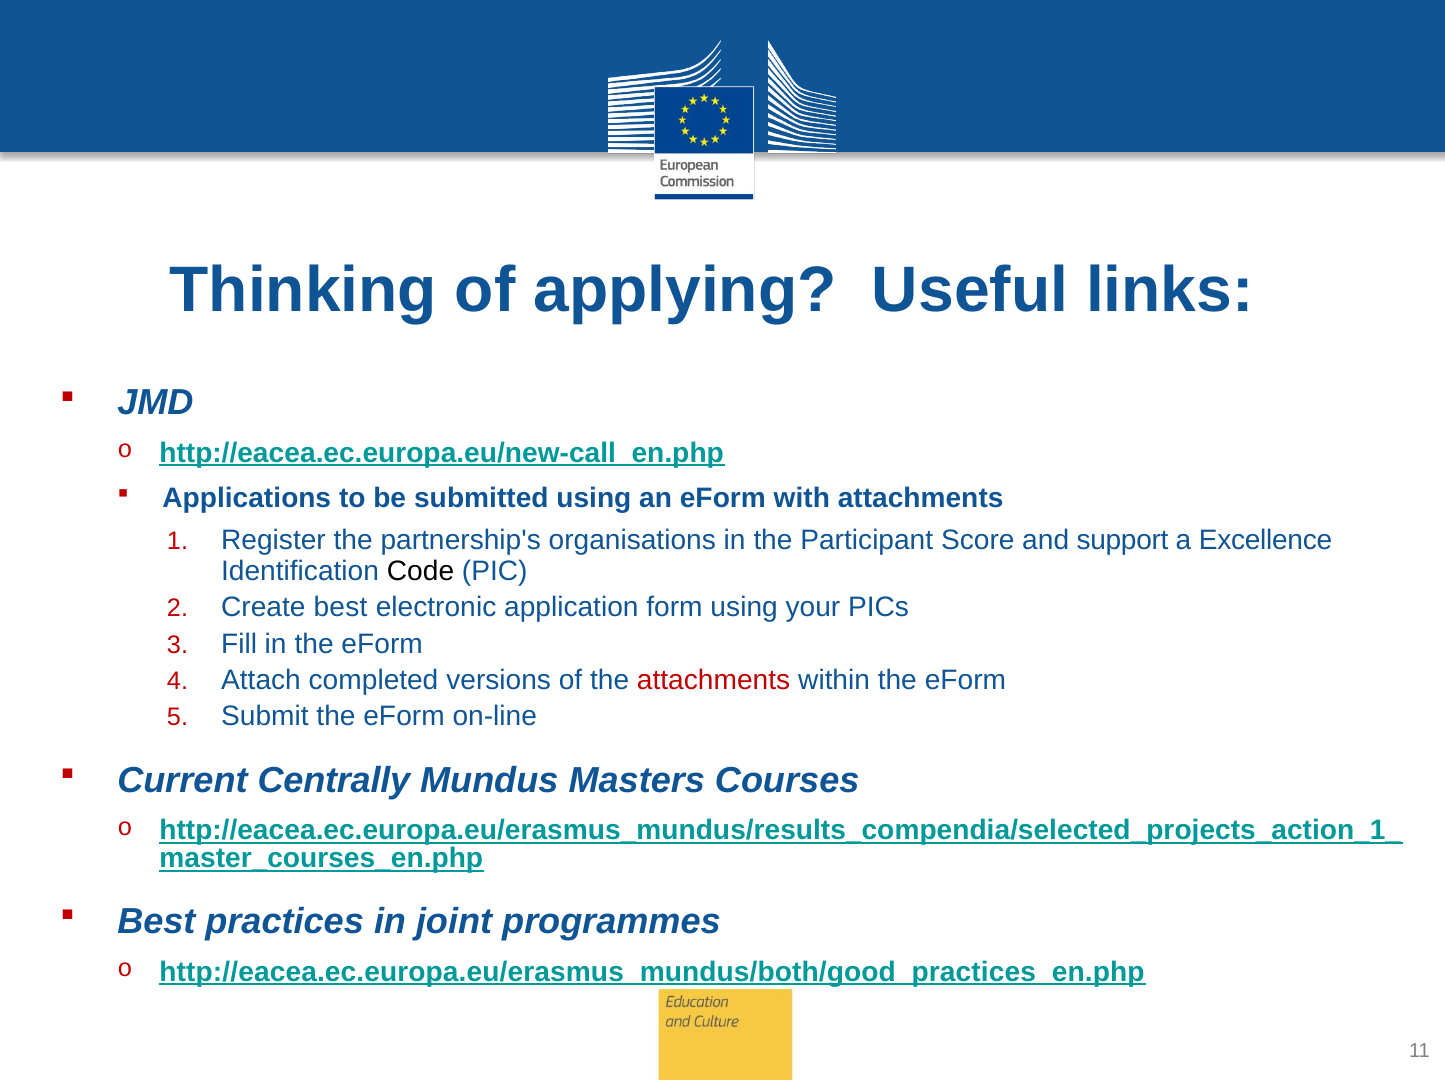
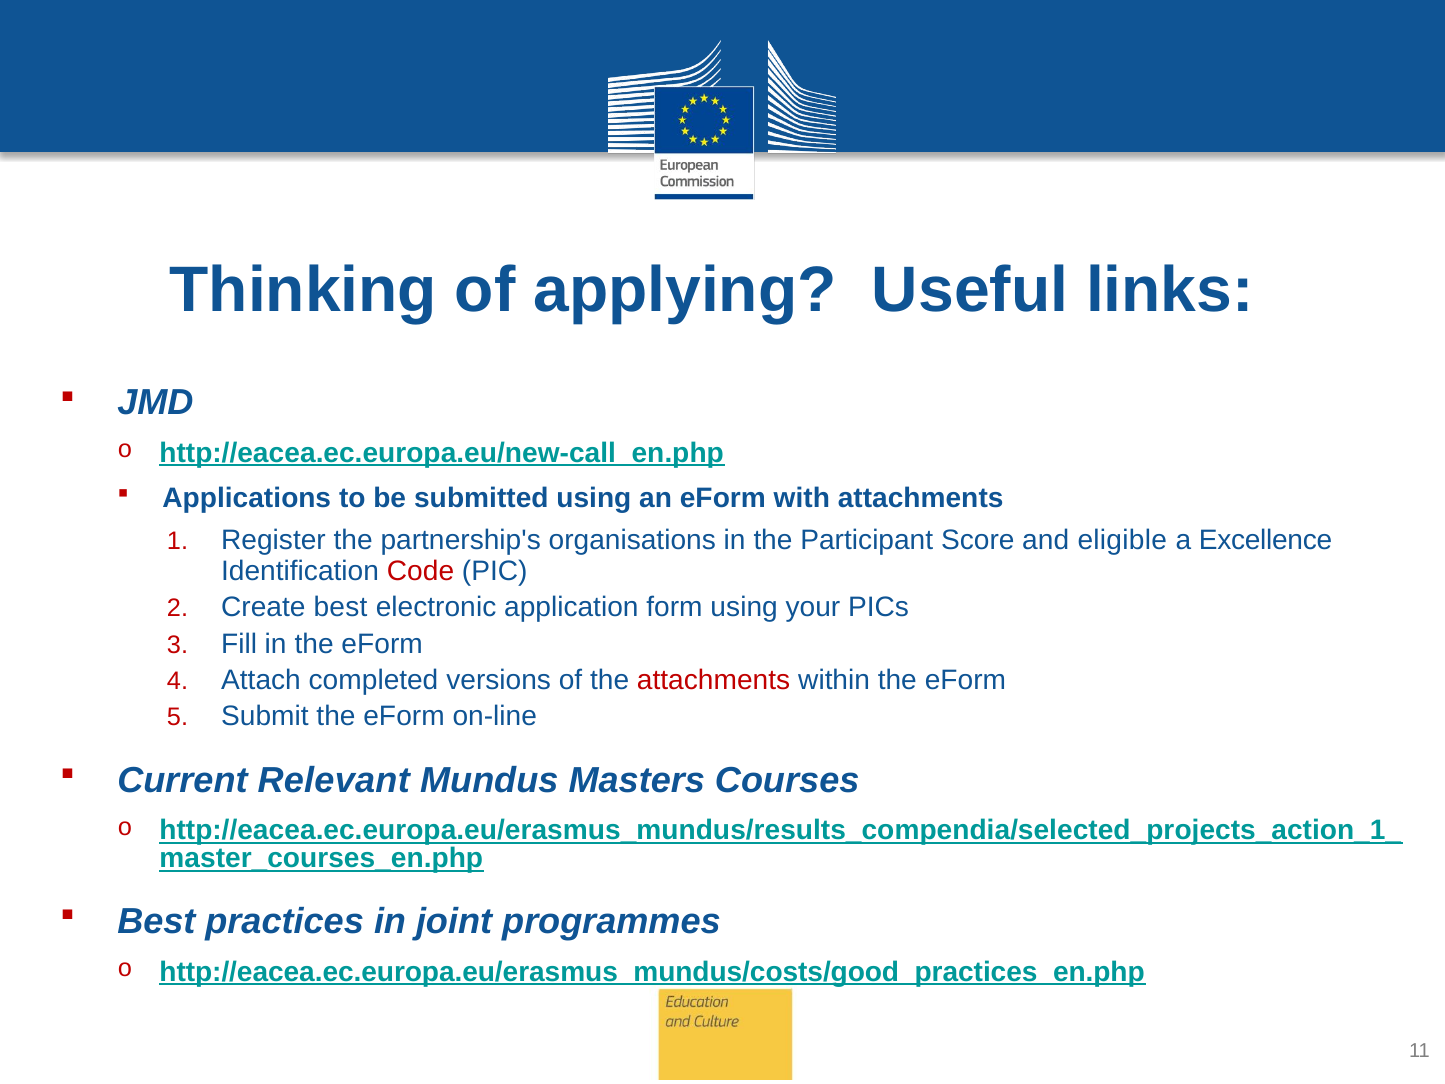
support: support -> eligible (1122, 541)
Code colour: black -> red (420, 571)
Centrally: Centrally -> Relevant (334, 780)
http://eacea.ec.europa.eu/erasmus_mundus/both/good_practices_en.php: http://eacea.ec.europa.eu/erasmus_mundus/both/good_practices_en.php -> http://eacea.ec.europa.eu/erasmus_mundus/costs/good_practices_en.php (652, 972)
